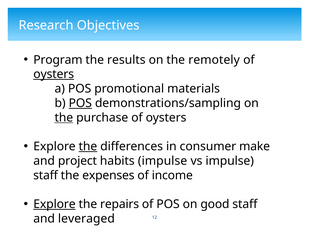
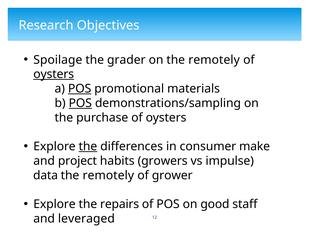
Program: Program -> Spoilage (58, 60)
results: results -> grader (126, 60)
POS underline: none -> present (80, 89)
the underline: present -> none (64, 117)
habits impulse: impulse -> growers (163, 161)
staff: staff -> data (46, 175)
expenses: expenses -> remotely (108, 175)
income: income -> grower (172, 175)
Explore underline: present -> none (54, 204)
